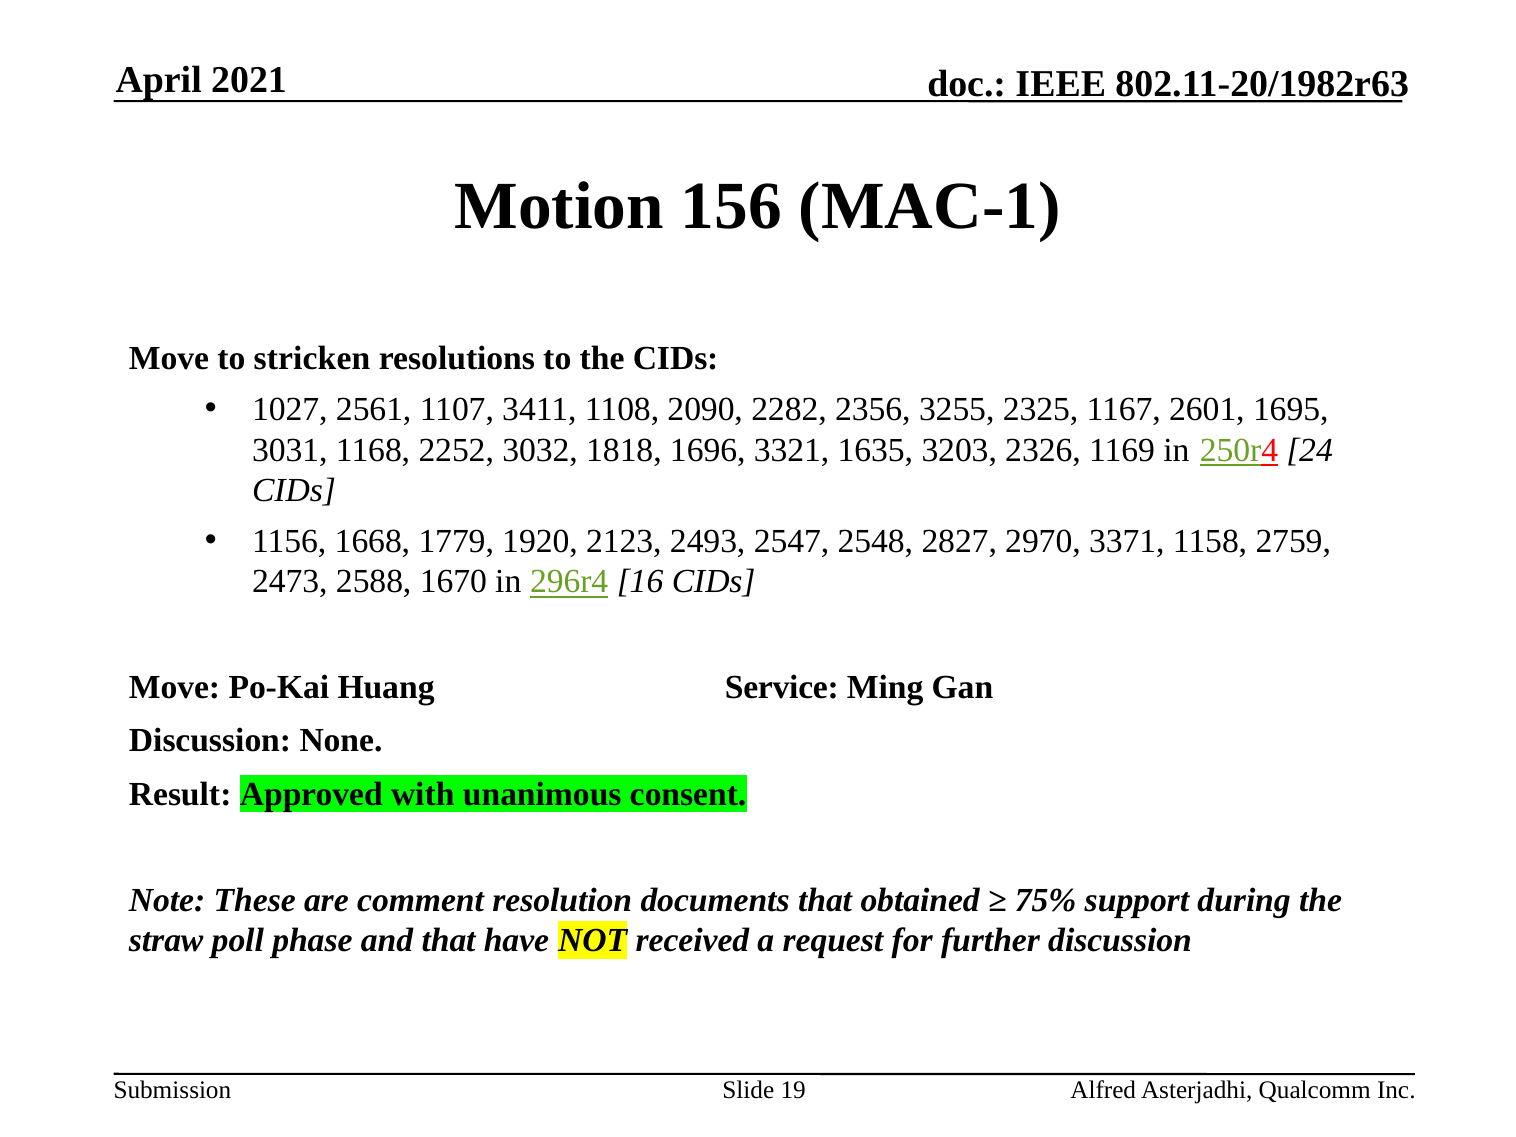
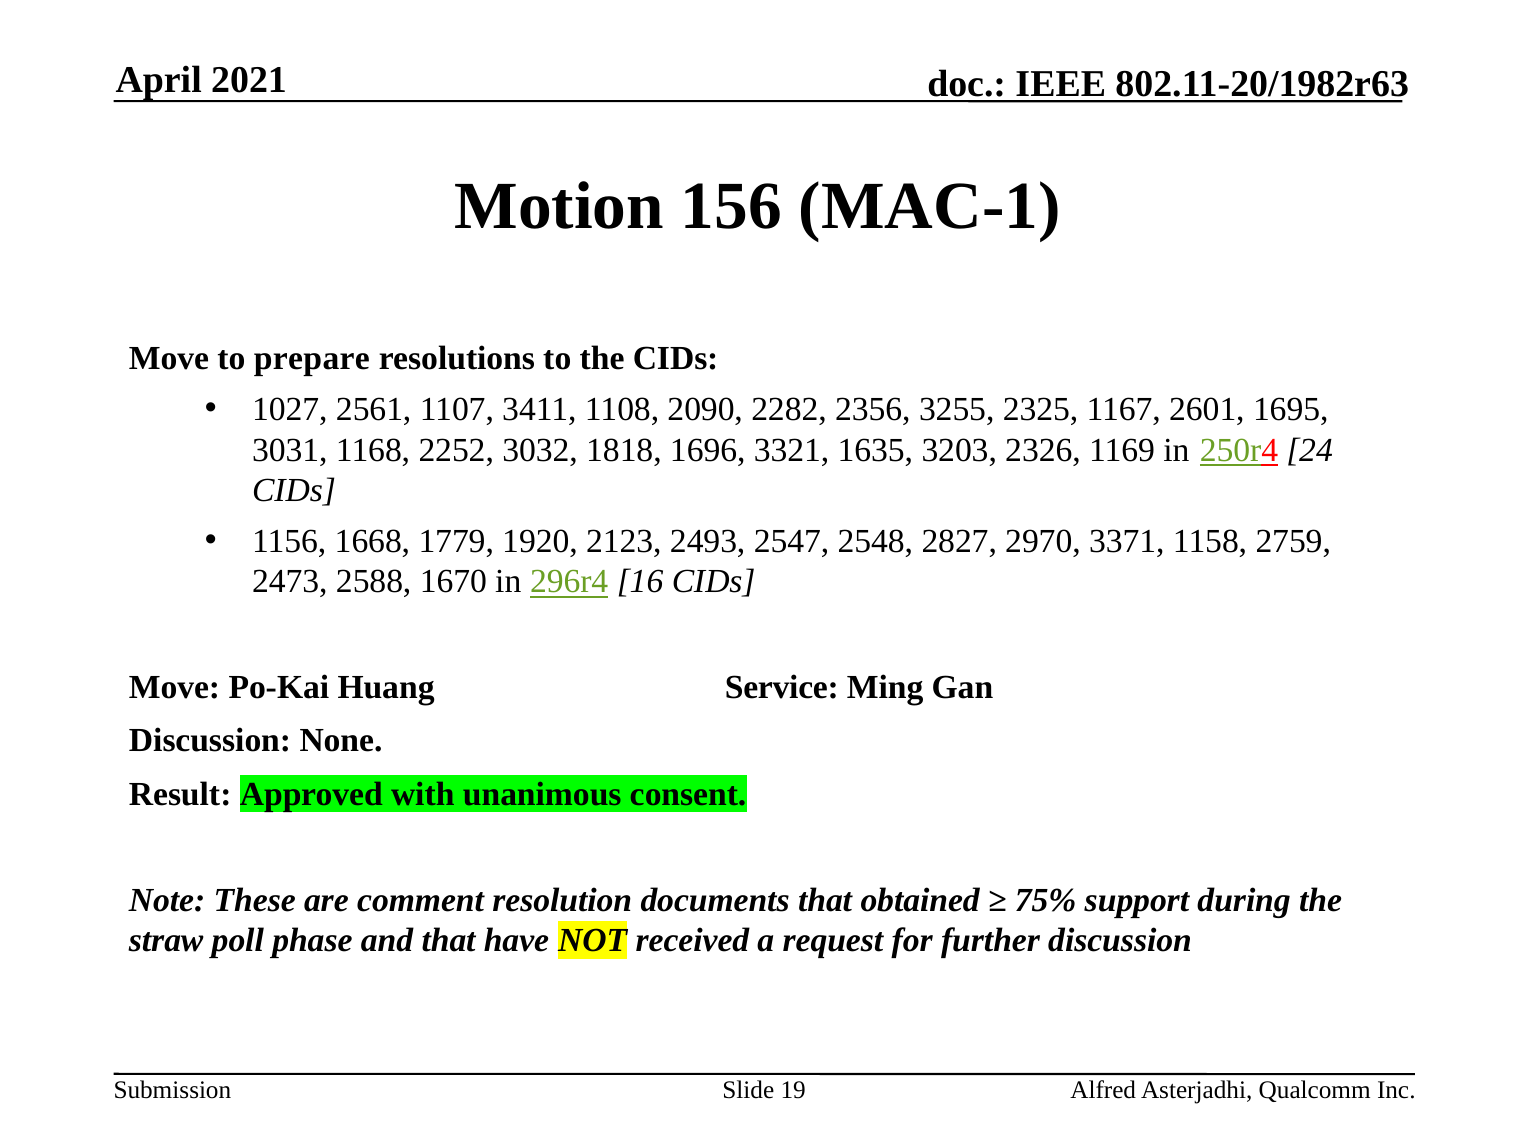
stricken: stricken -> prepare (312, 359)
